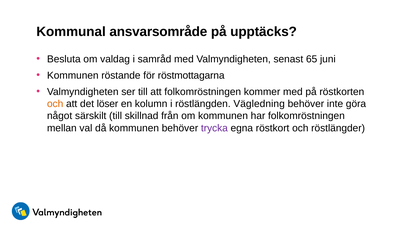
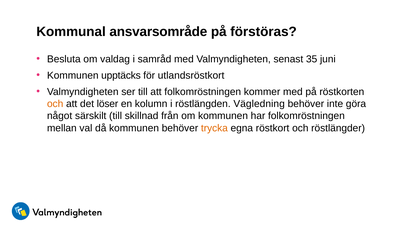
upptäcks: upptäcks -> förstöras (264, 32)
65: 65 -> 35 (312, 59)
röstande: röstande -> upptäcks (121, 75)
röstmottagarna: röstmottagarna -> utlandsröstkort (191, 75)
trycka colour: purple -> orange (214, 128)
